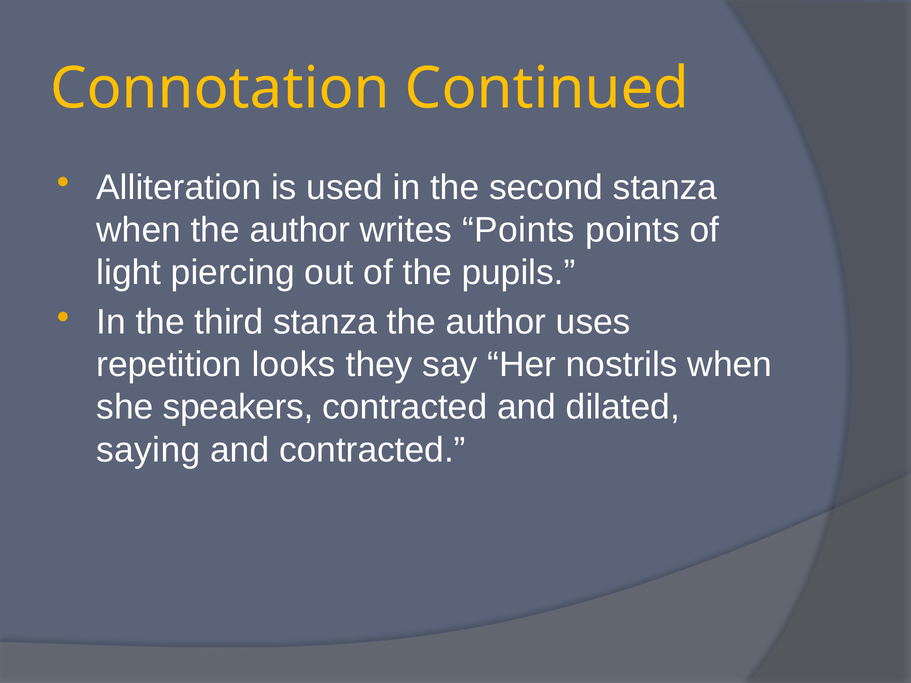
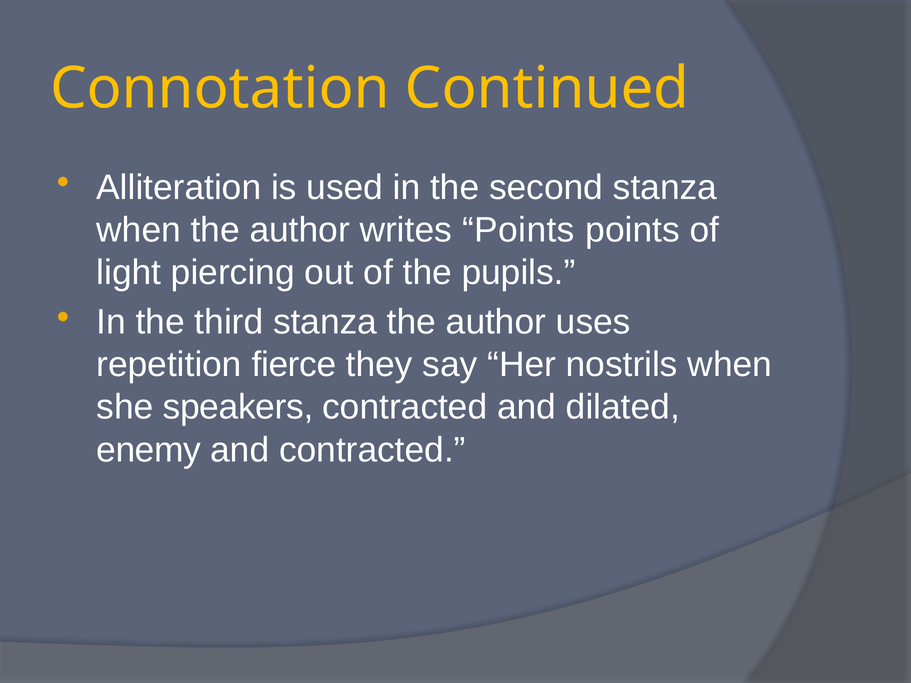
looks: looks -> fierce (294, 365)
saying: saying -> enemy (149, 450)
